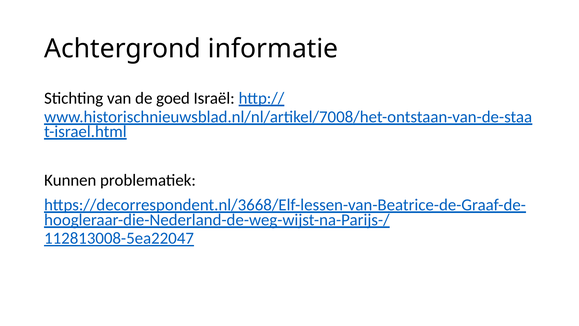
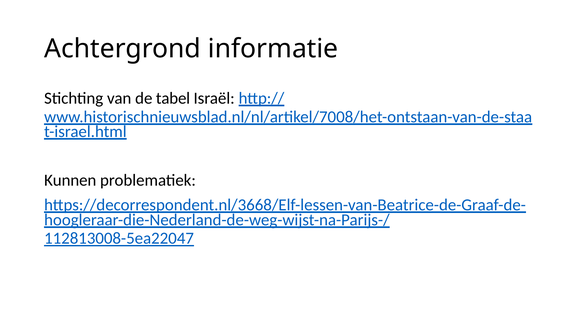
goed: goed -> tabel (173, 98)
